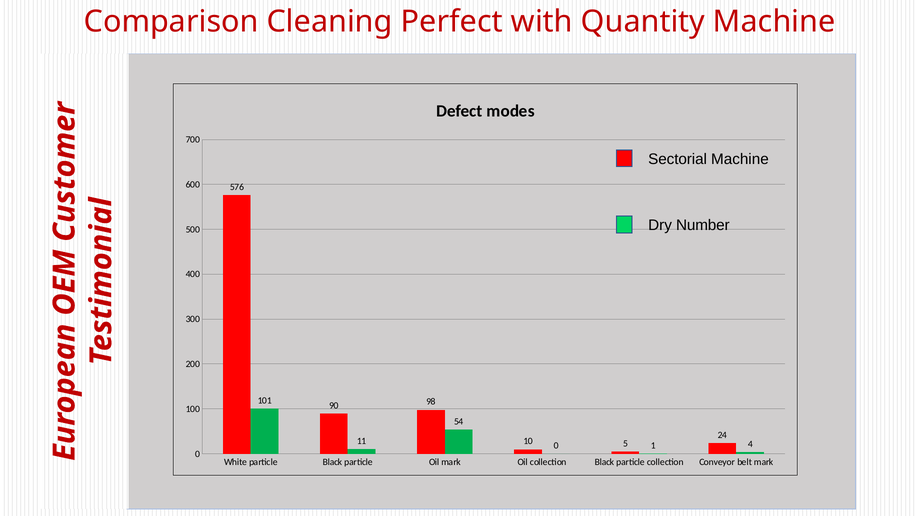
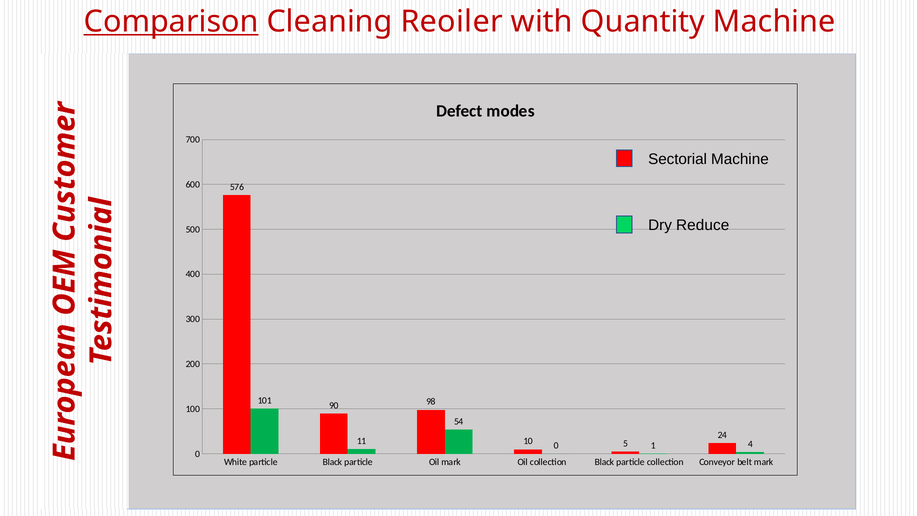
Comparison underline: none -> present (171, 22)
Perfect: Perfect -> Reoiler (452, 22)
Number: Number -> Reduce (703, 225)
